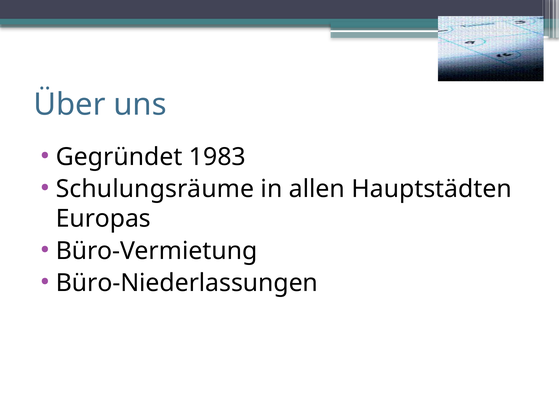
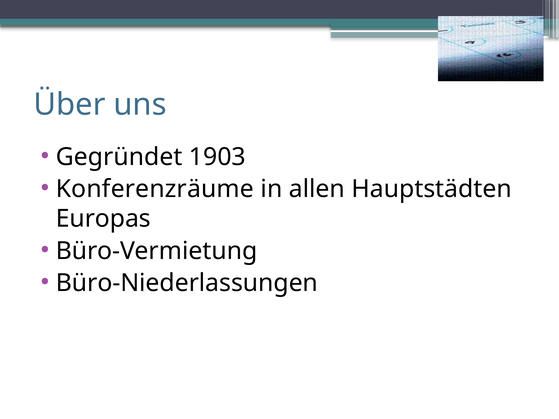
1983: 1983 -> 1903 (217, 157)
Schulungsräume: Schulungsräume -> Konferenzräume (155, 189)
